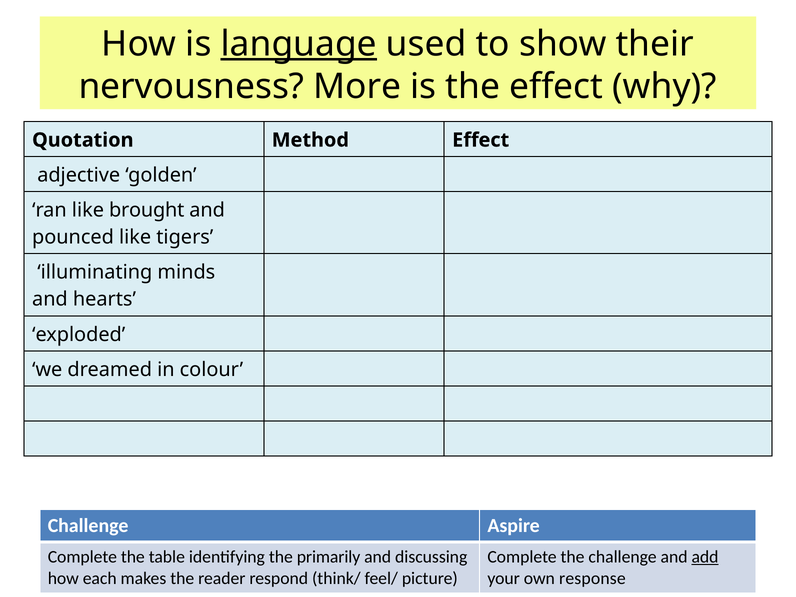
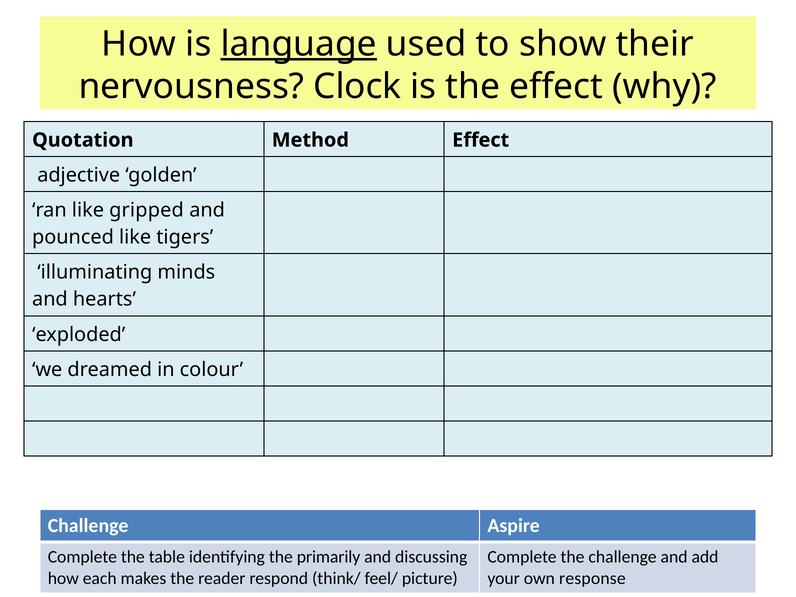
More: More -> Clock (357, 87)
brought: brought -> gripped (146, 210)
add underline: present -> none (705, 557)
